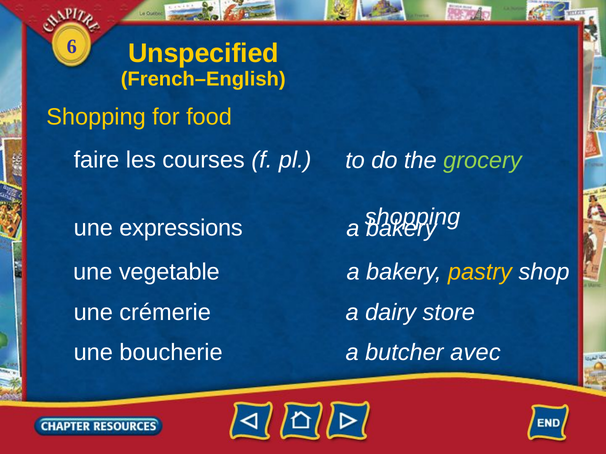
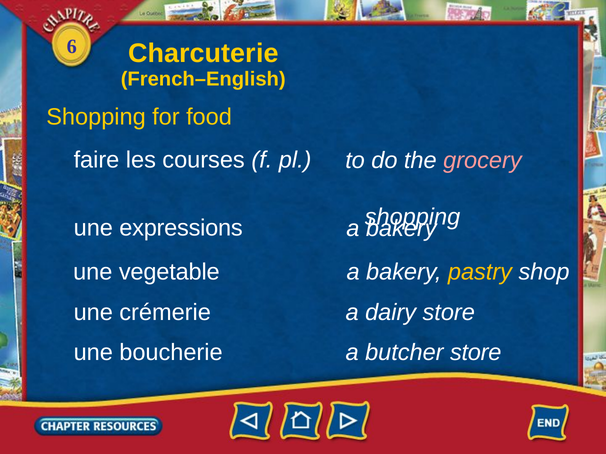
Unspecified: Unspecified -> Charcuterie (203, 53)
grocery colour: light green -> pink (482, 161)
butcher avec: avec -> store (476, 353)
